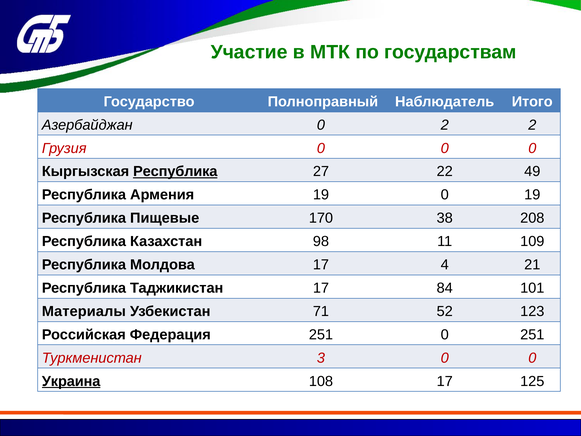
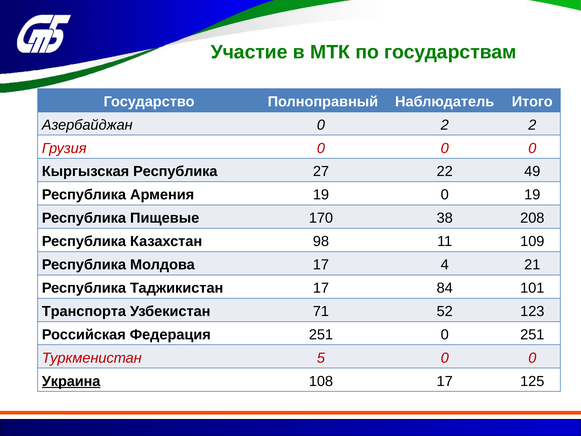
Республика underline: present -> none (175, 171)
Материалы: Материалы -> Транспорта (84, 311)
3: 3 -> 5 (321, 358)
